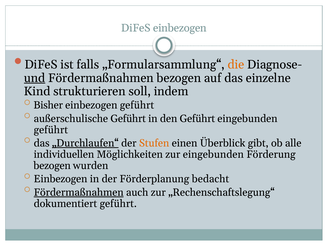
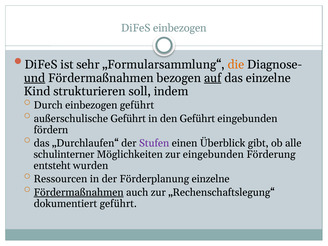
falls: falls -> sehr (88, 65)
auf underline: none -> present (213, 78)
Bisher: Bisher -> Durch (48, 105)
geführt: geführt -> fördern (51, 130)
„Durchlaufen“ underline: present -> none (85, 143)
Stufen colour: orange -> purple (154, 143)
individuellen: individuellen -> schulinterner (64, 154)
bezogen: bezogen -> entsteht (52, 166)
Einbezogen: Einbezogen -> Ressourcen (61, 179)
Förderplanung bedacht: bedacht -> einzelne (211, 179)
